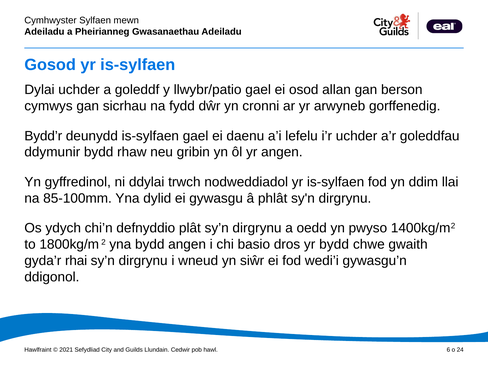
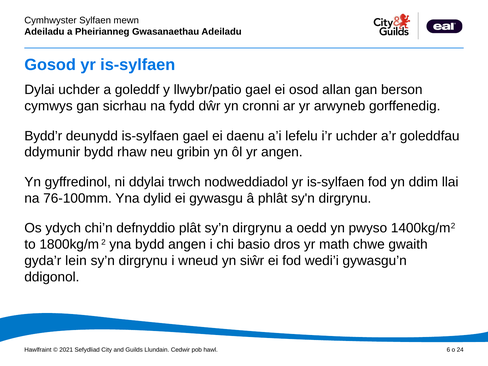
85-100mm: 85-100mm -> 76-100mm (78, 198)
yr bydd: bydd -> math (334, 244)
rhai: rhai -> lein (76, 261)
